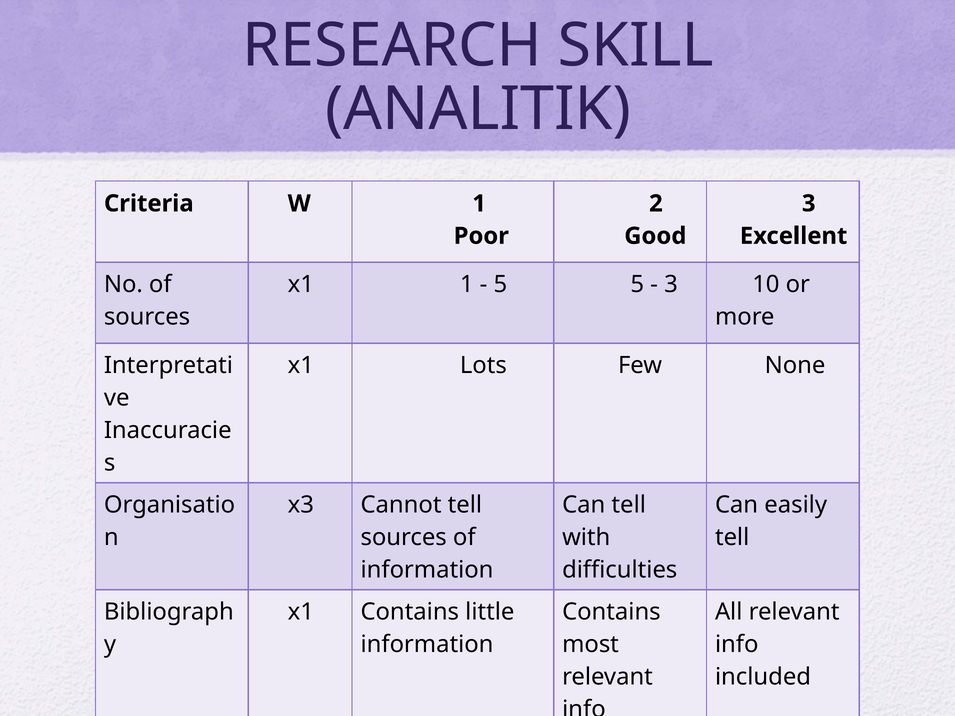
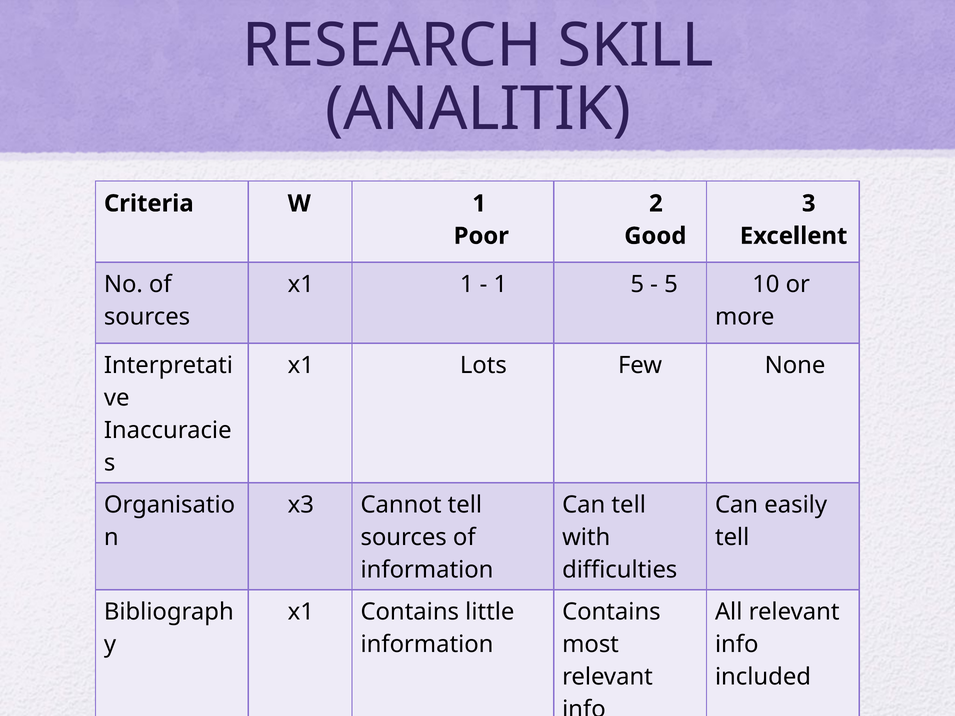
5: 5 -> 1 (500, 285)
3: 3 -> 5 (671, 285)
